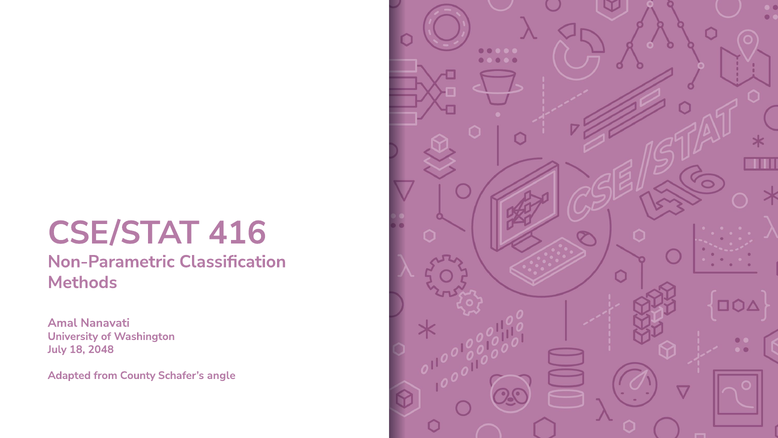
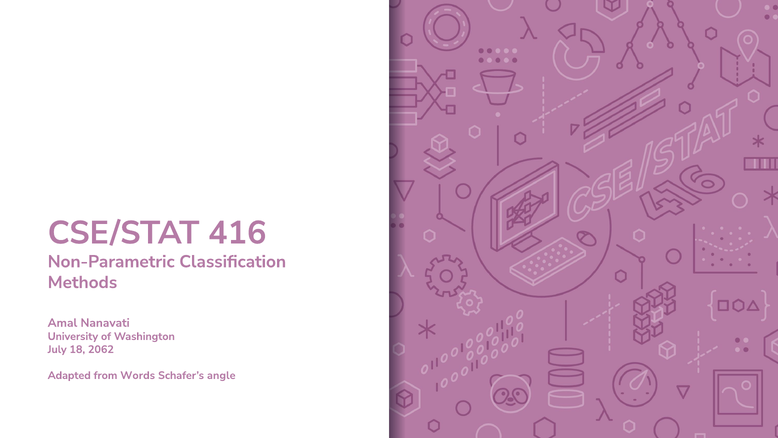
2048: 2048 -> 2062 (101, 349)
County: County -> Words (138, 375)
